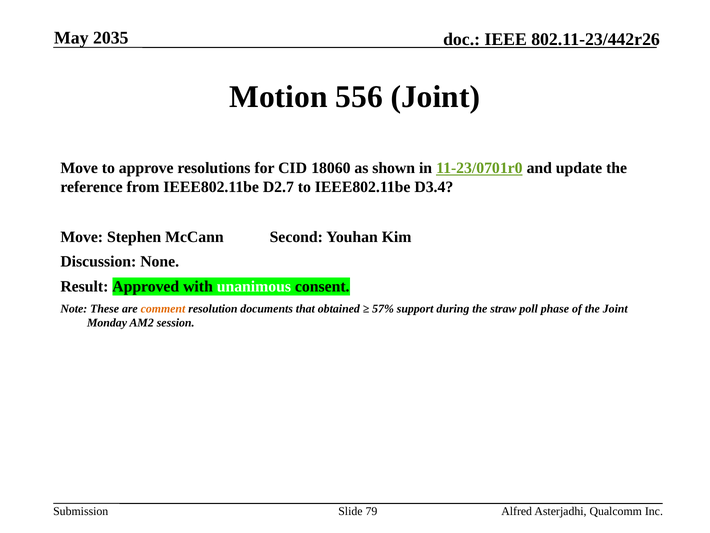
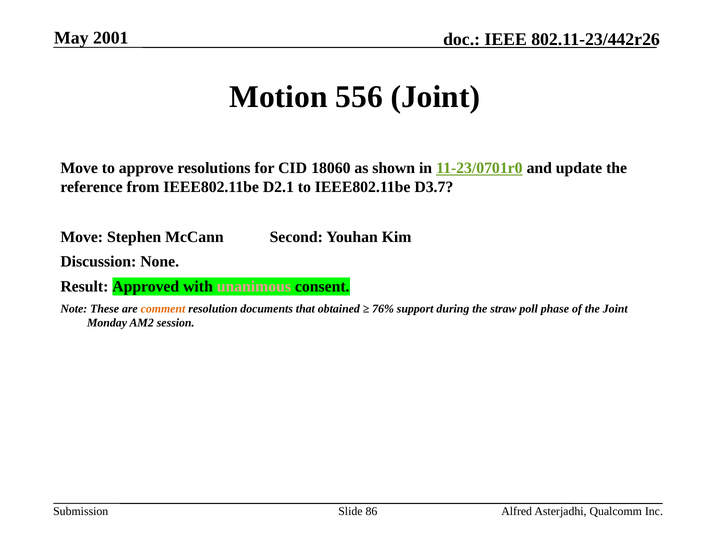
2035: 2035 -> 2001 (111, 38)
D2.7: D2.7 -> D2.1 (278, 187)
D3.4: D3.4 -> D3.7 (434, 187)
unanimous colour: white -> pink (254, 286)
57%: 57% -> 76% (383, 308)
79: 79 -> 86 (371, 511)
